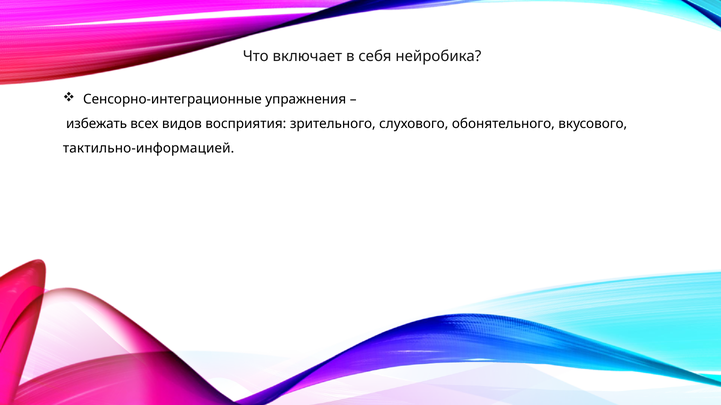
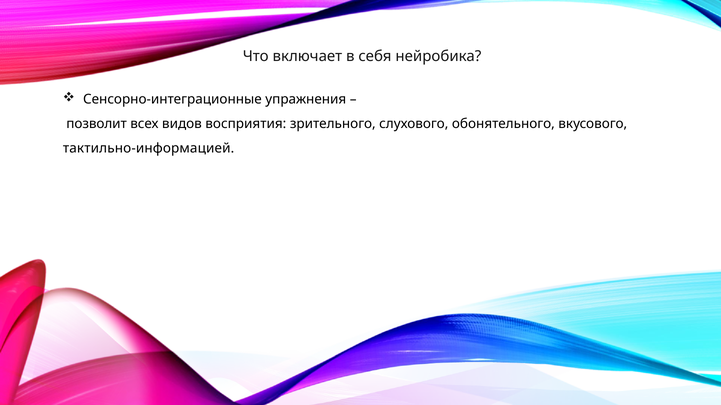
избежать: избежать -> позволит (97, 124)
